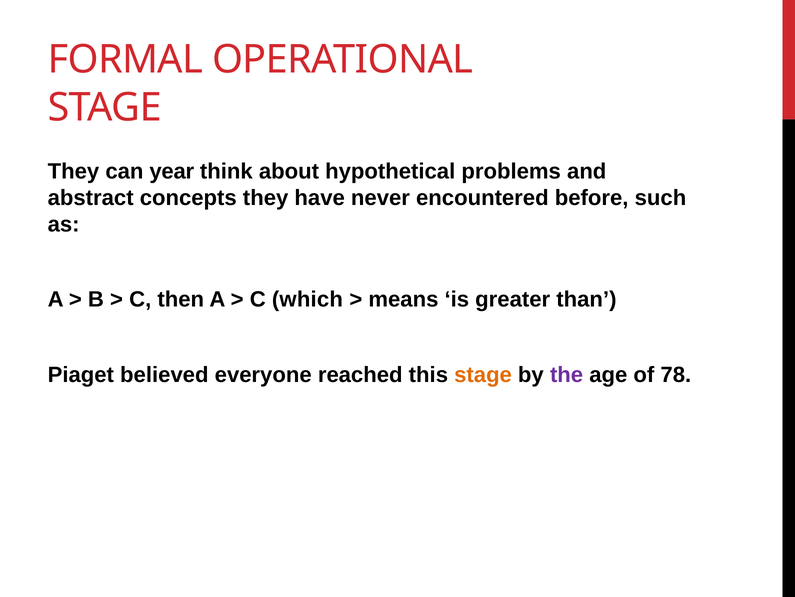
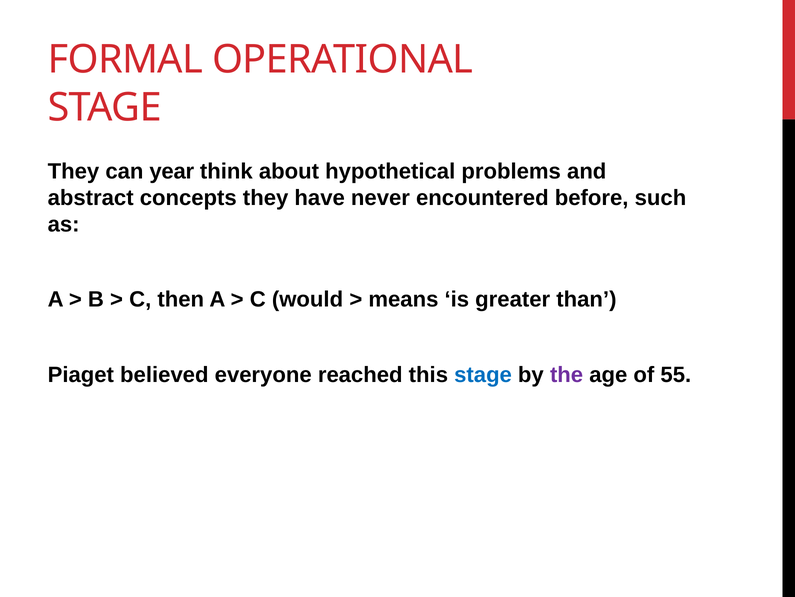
which: which -> would (308, 299)
stage colour: orange -> blue (483, 374)
78: 78 -> 55 (676, 374)
